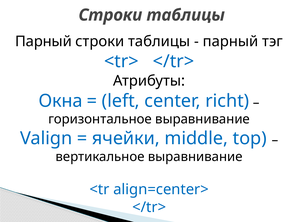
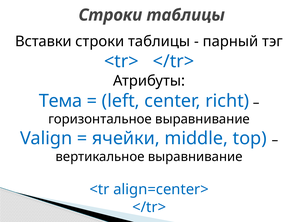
Парный: Парный -> Вставки (43, 41)
Окна: Окна -> Тема (61, 101)
